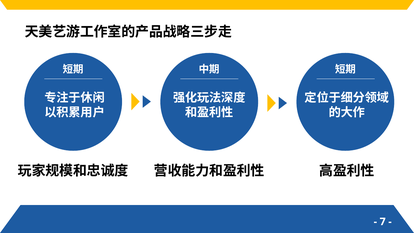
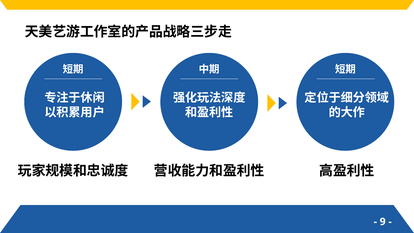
7: 7 -> 9 (383, 222)
